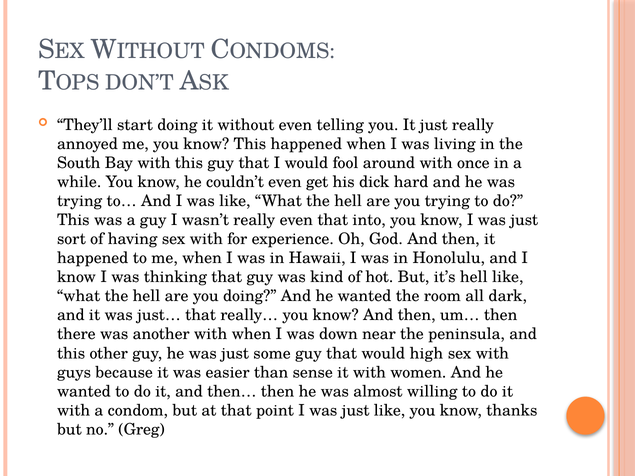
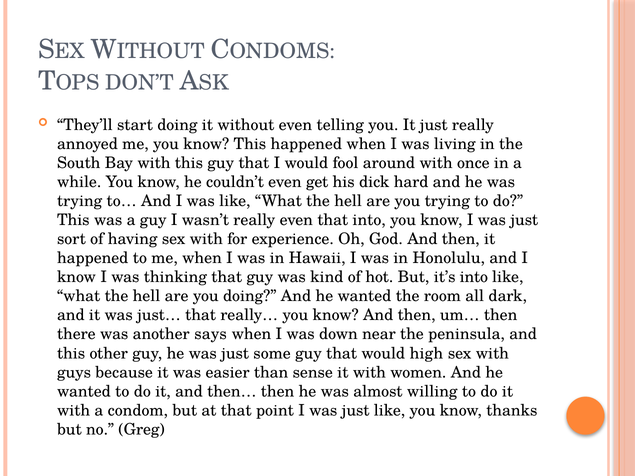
it’s hell: hell -> into (474, 277)
another with: with -> says (211, 334)
